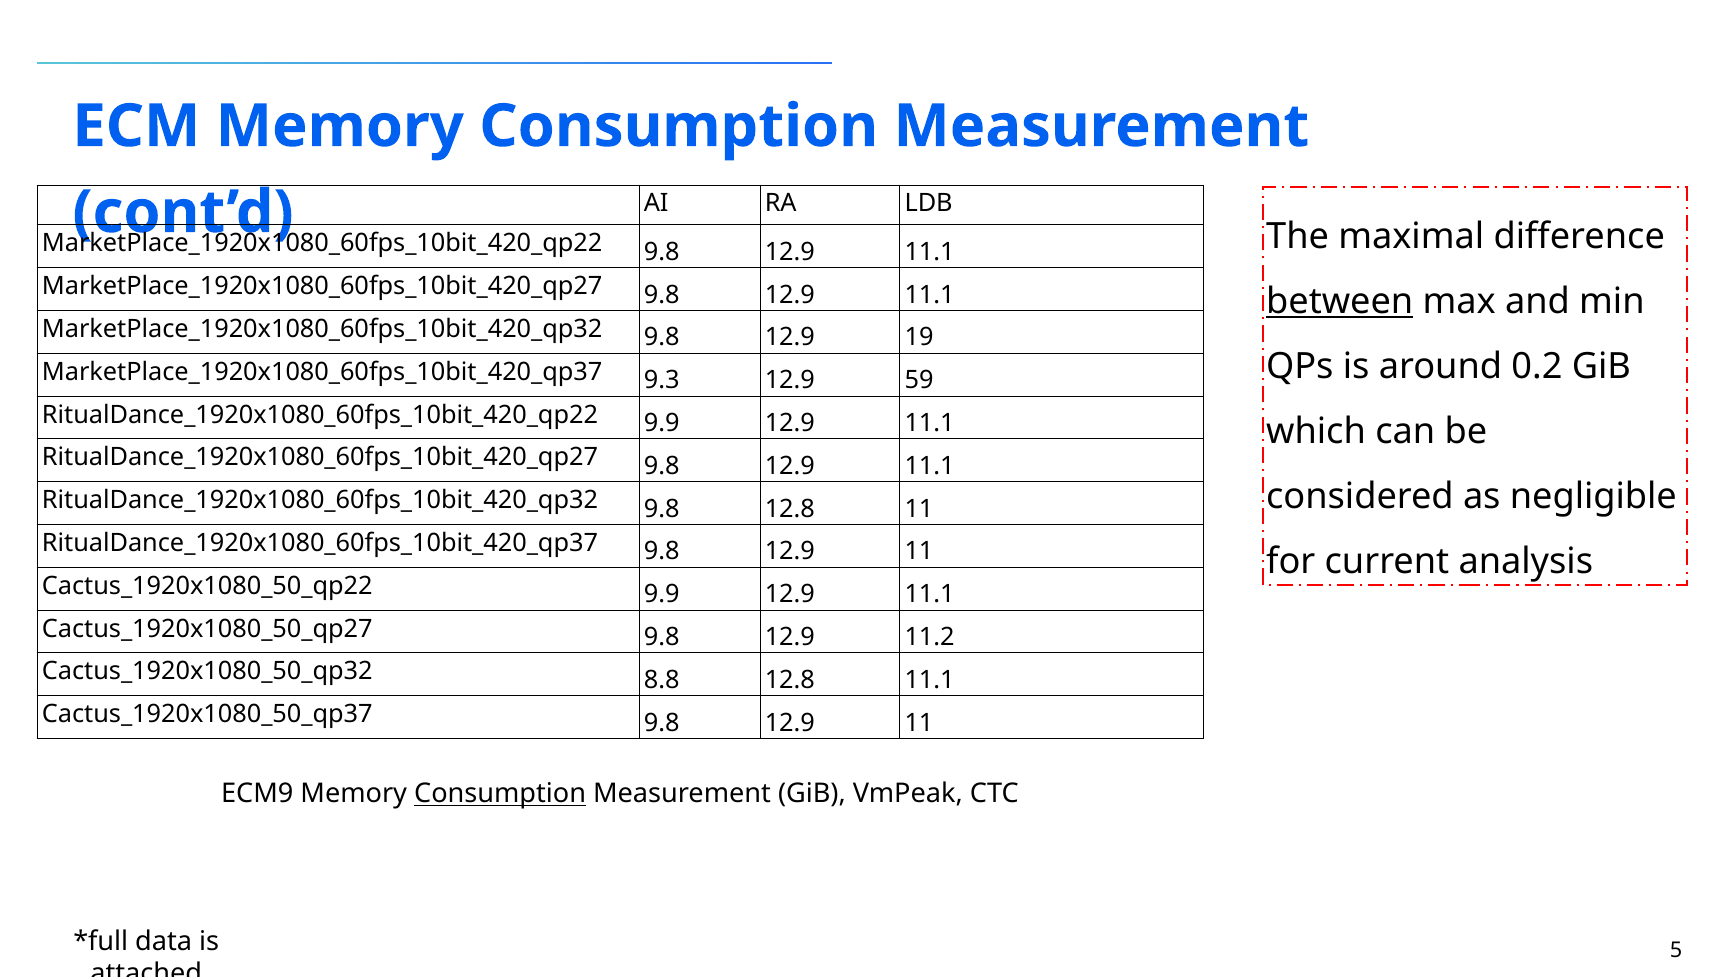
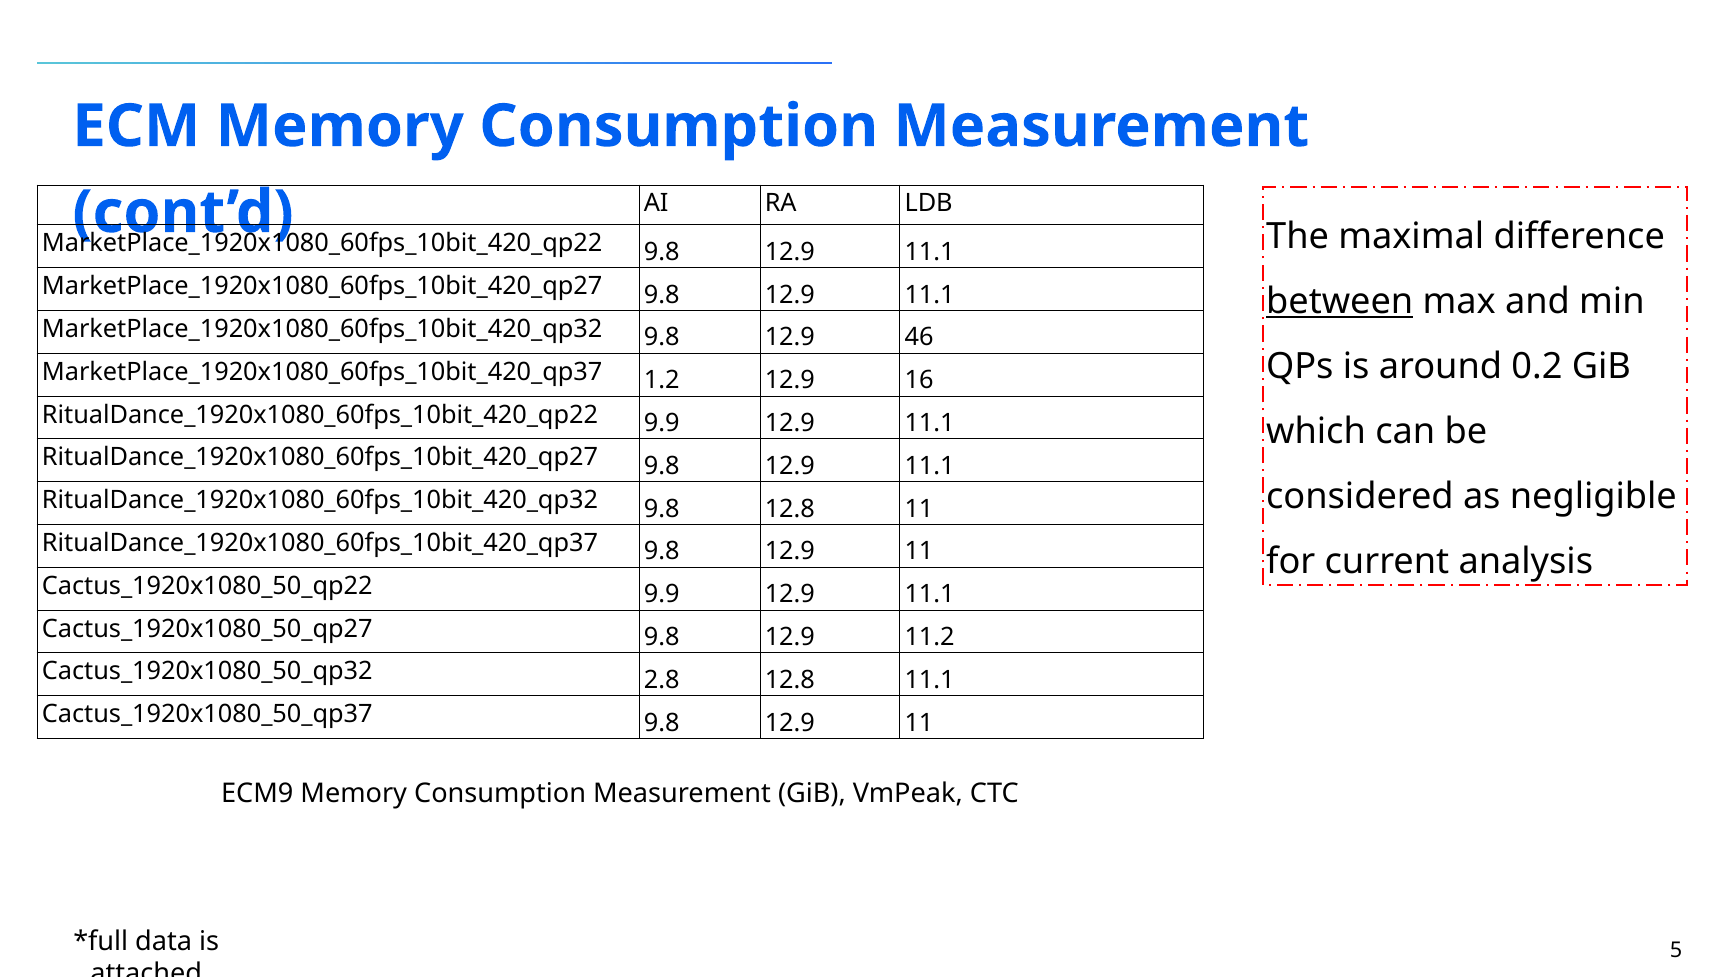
19: 19 -> 46 (919, 337)
9.3: 9.3 -> 1.2 (662, 380)
59: 59 -> 16 (919, 380)
8.8: 8.8 -> 2.8 (662, 680)
Consumption underline: present -> none (500, 793)
